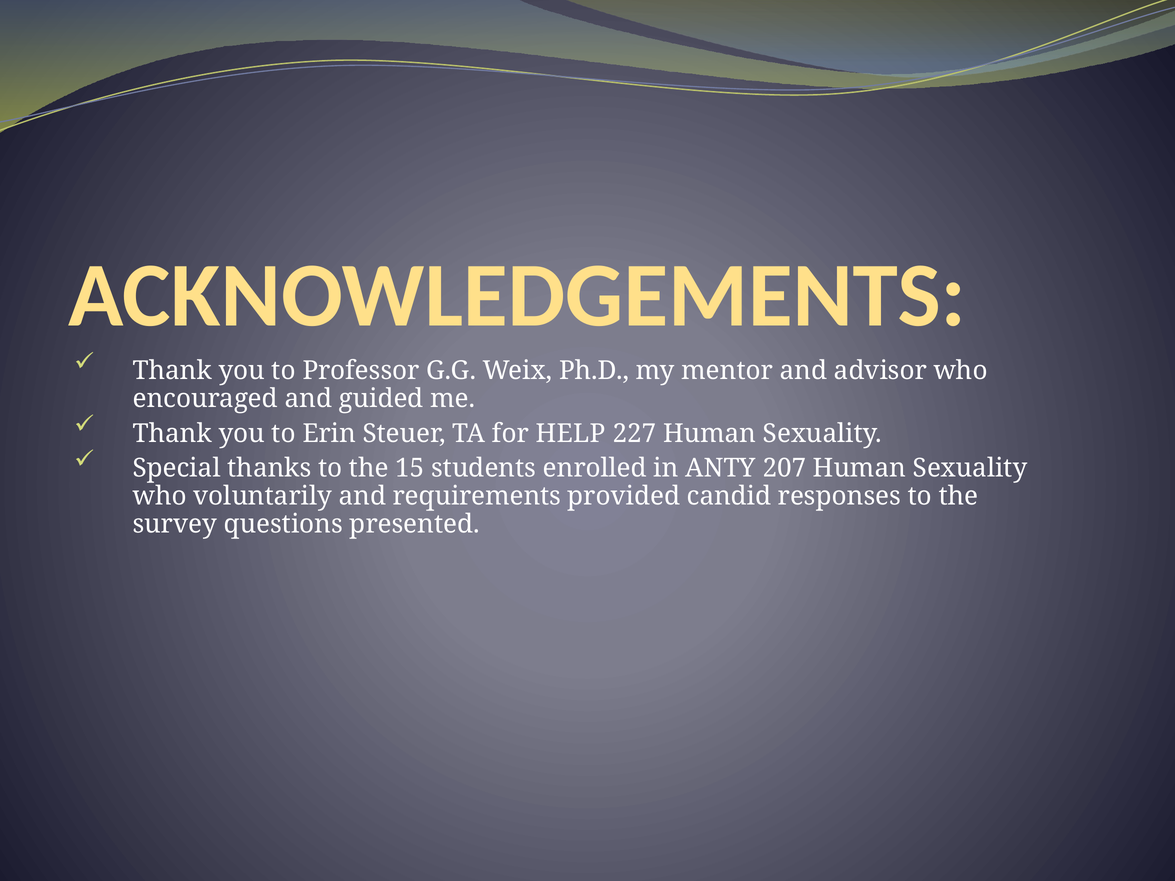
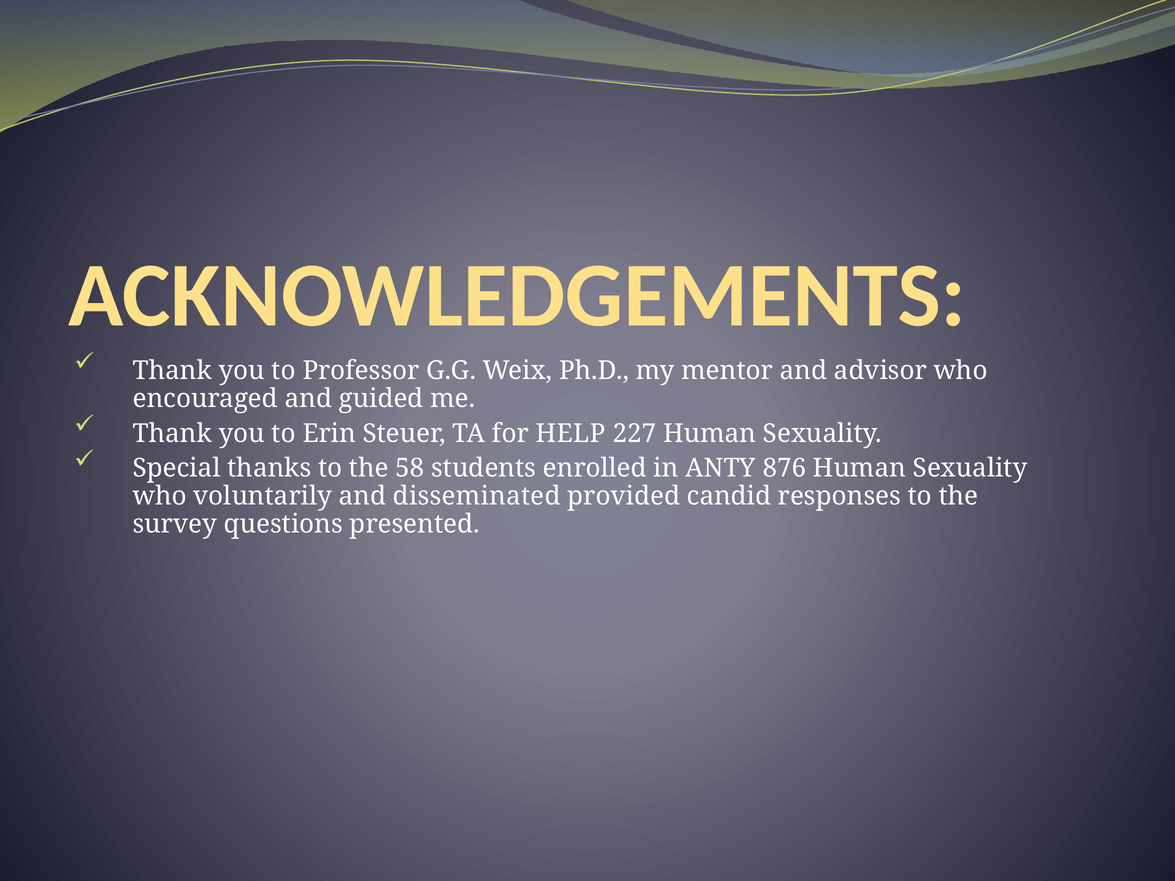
15: 15 -> 58 (410, 468)
207: 207 -> 876 (784, 468)
requirements: requirements -> disseminated (477, 496)
